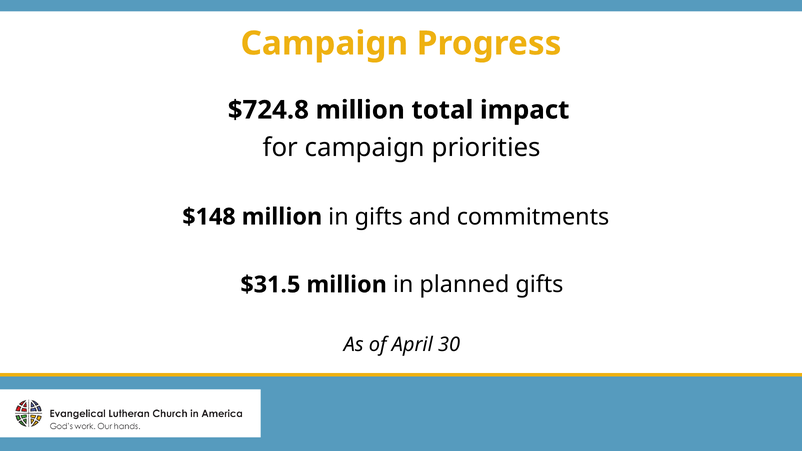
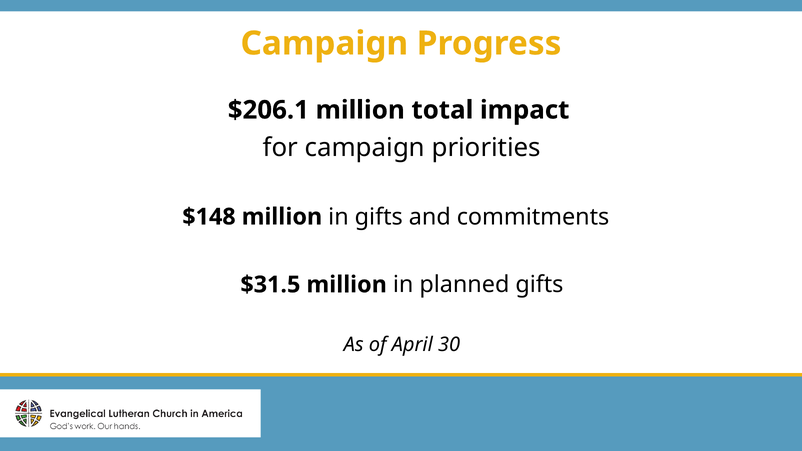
$724.8: $724.8 -> $206.1 (268, 110)
